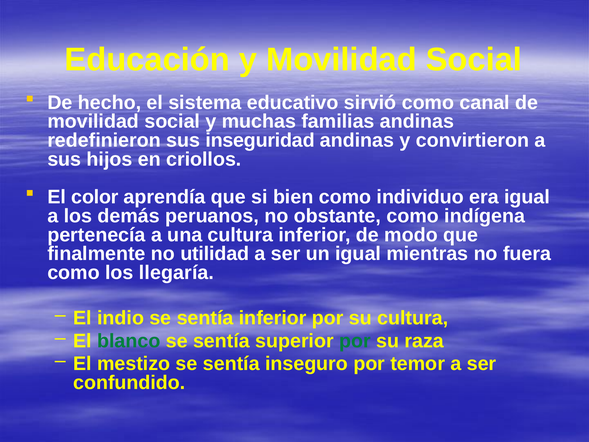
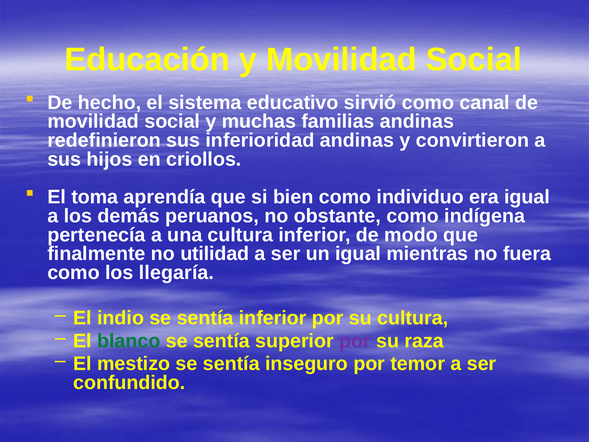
inseguridad: inseguridad -> inferioridad (260, 140)
color: color -> toma (95, 197)
por colour: green -> purple (355, 341)
